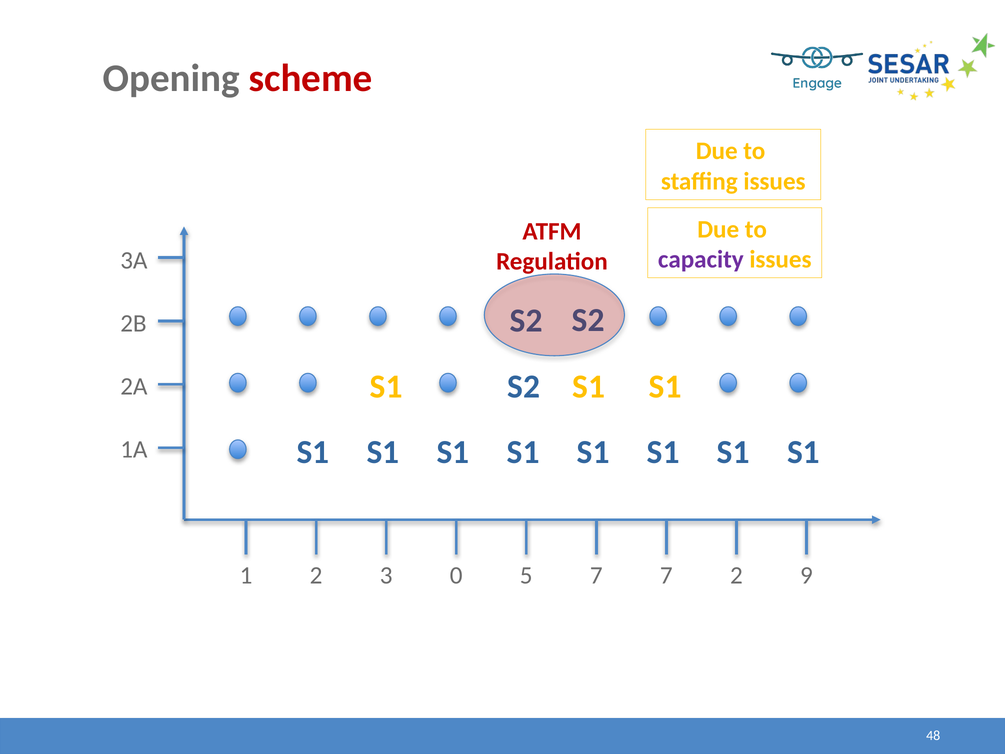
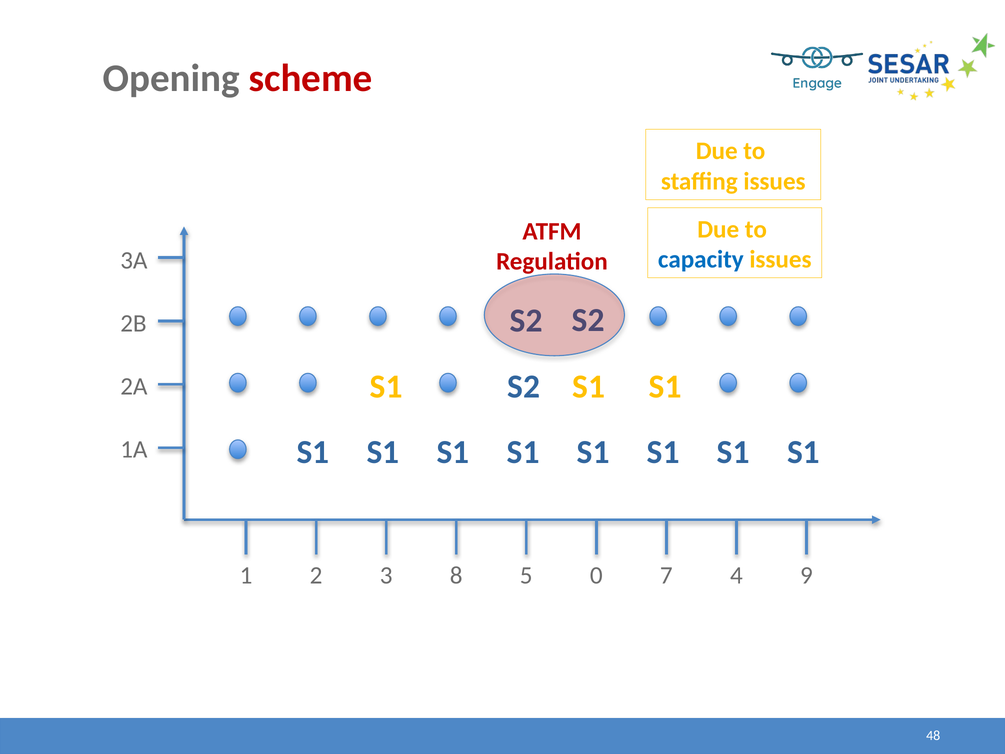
capacity colour: purple -> blue (701, 260)
0: 0 -> 8 (456, 575)
5 7: 7 -> 0 (596, 575)
7 2: 2 -> 4 (736, 575)
